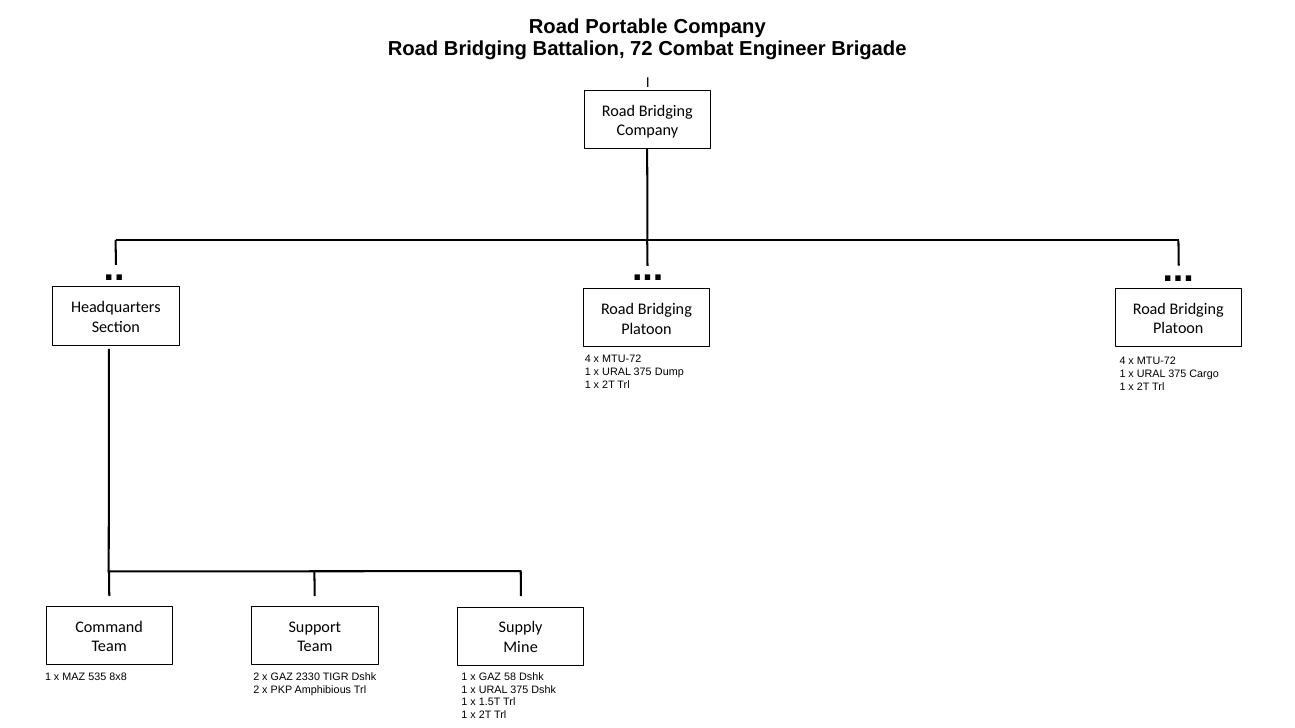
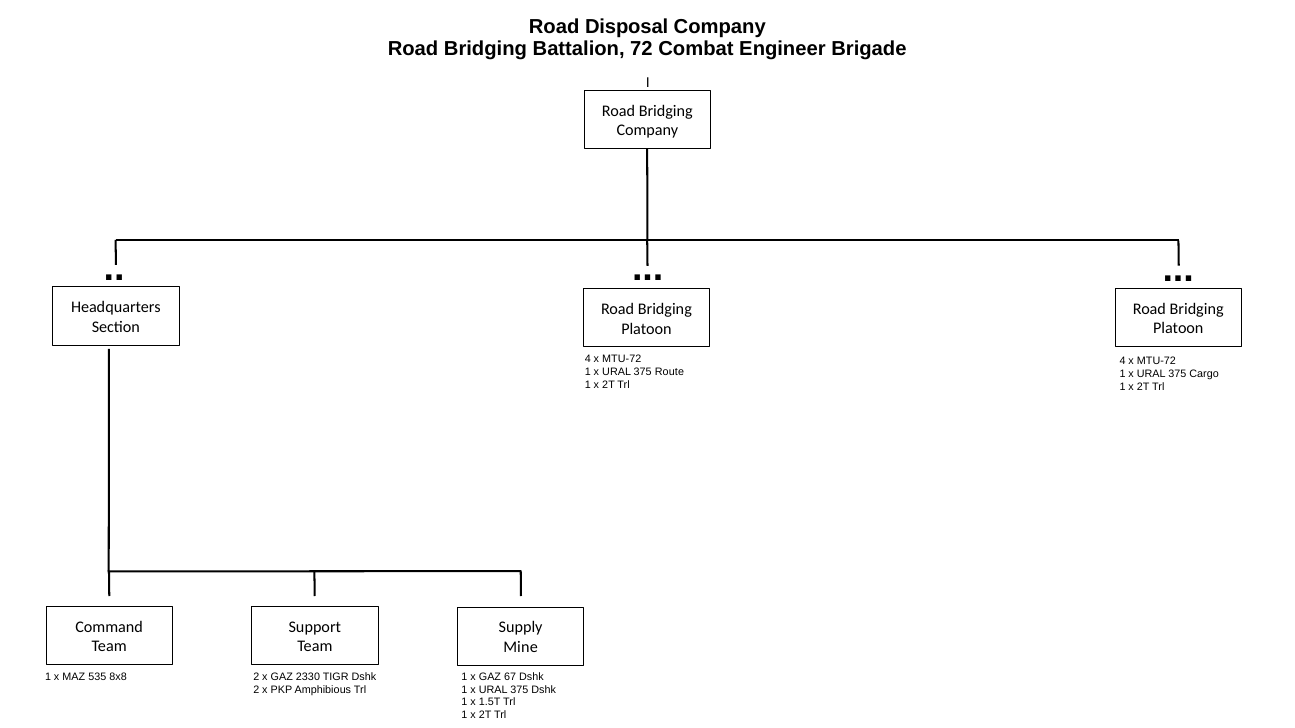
Portable: Portable -> Disposal (627, 27)
Dump: Dump -> Route (669, 372)
58: 58 -> 67 (510, 677)
